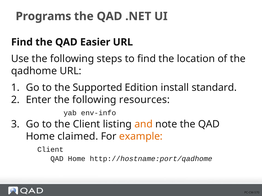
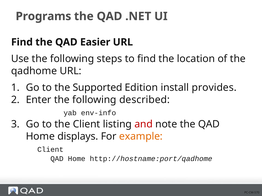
standard: standard -> provides (214, 88)
resources: resources -> described (144, 100)
and colour: orange -> red (144, 124)
claimed: claimed -> displays (78, 137)
